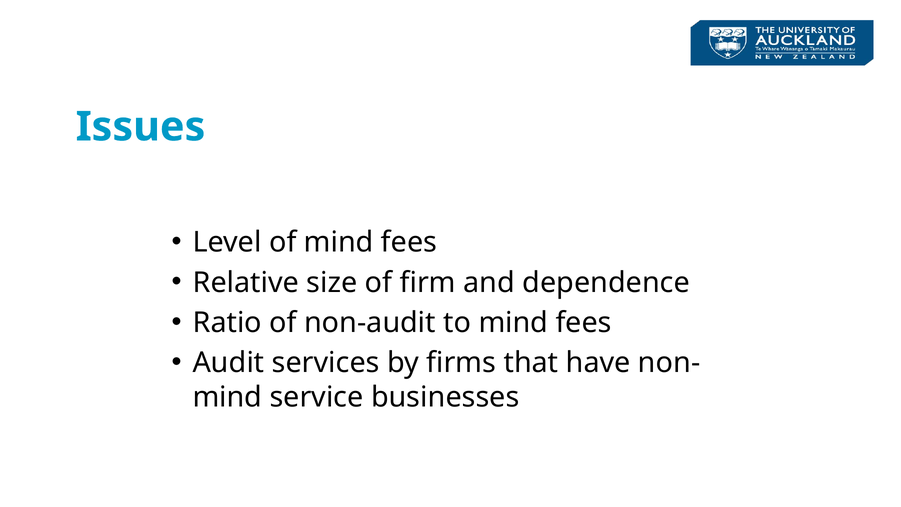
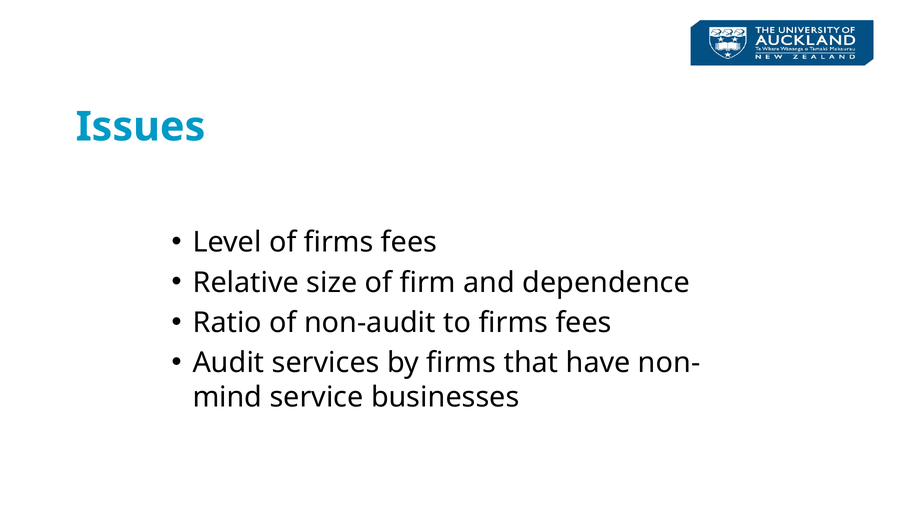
of mind: mind -> firms (339, 242)
to mind: mind -> firms (513, 323)
